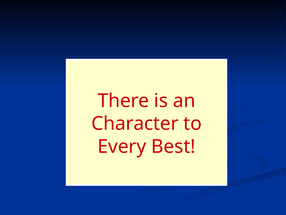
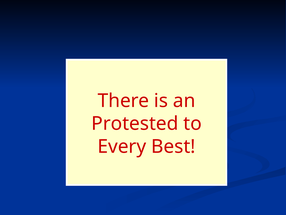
Character: Character -> Protested (135, 123)
